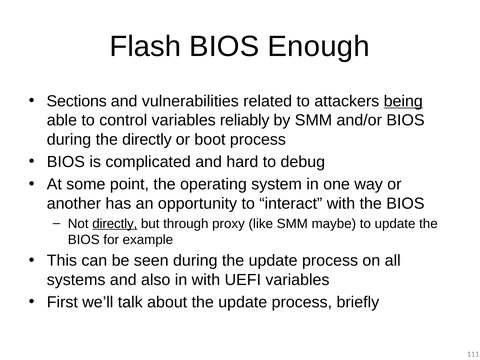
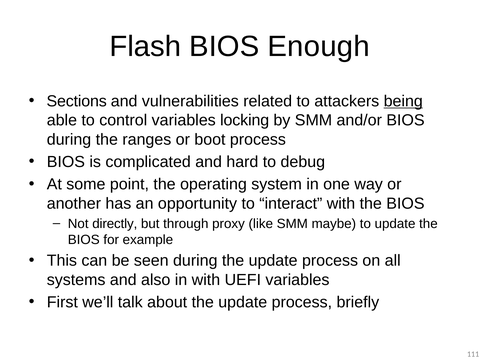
reliably: reliably -> locking (245, 120)
the directly: directly -> ranges (147, 140)
directly underline: present -> none (115, 224)
